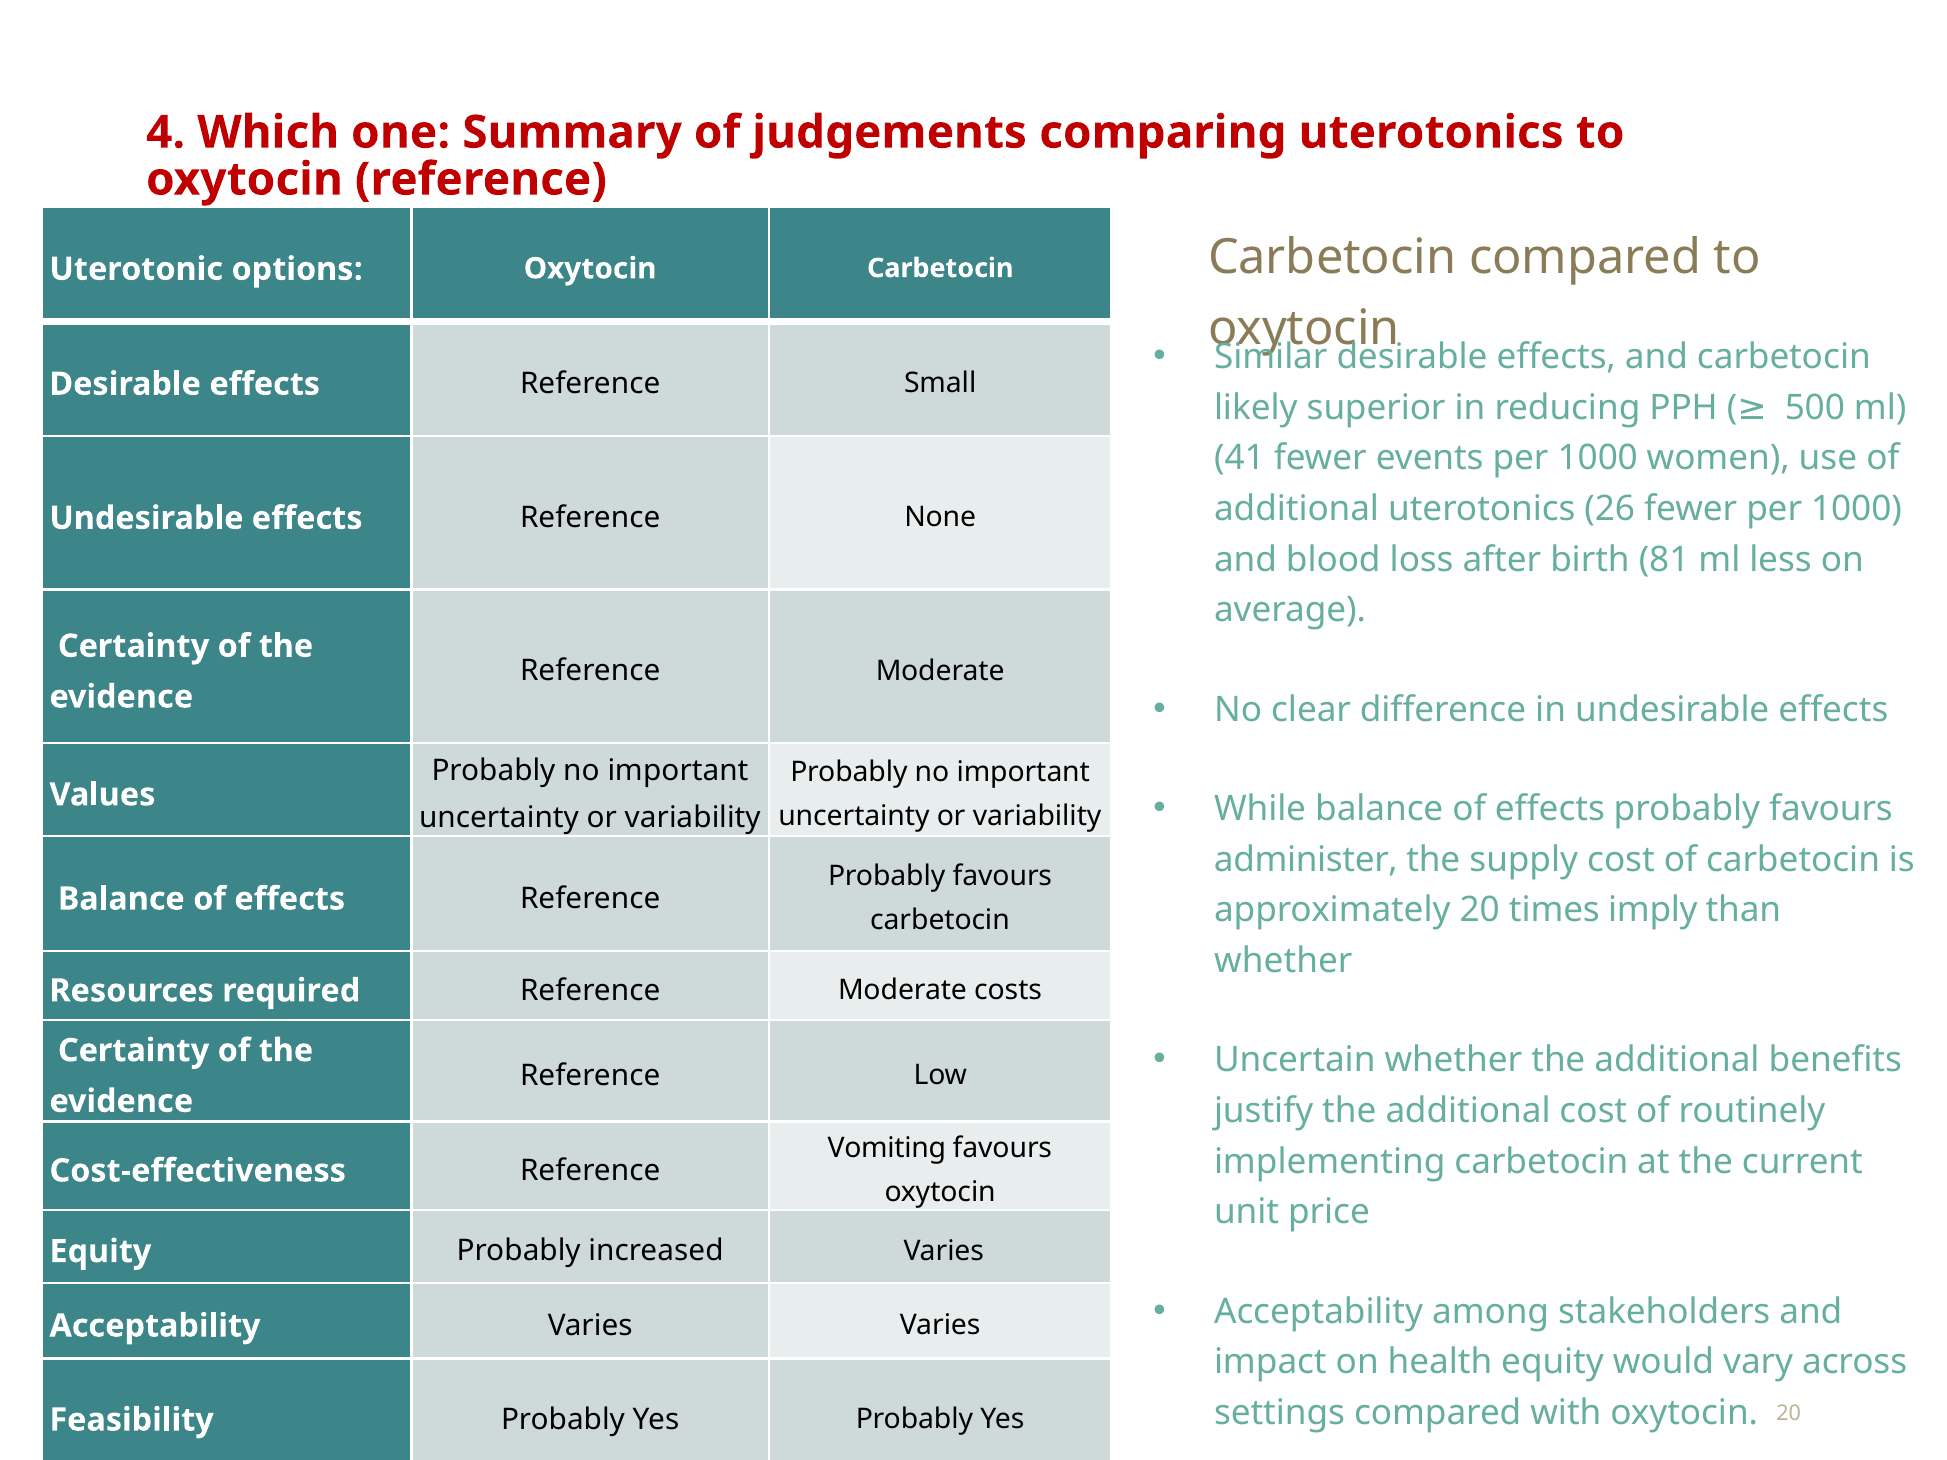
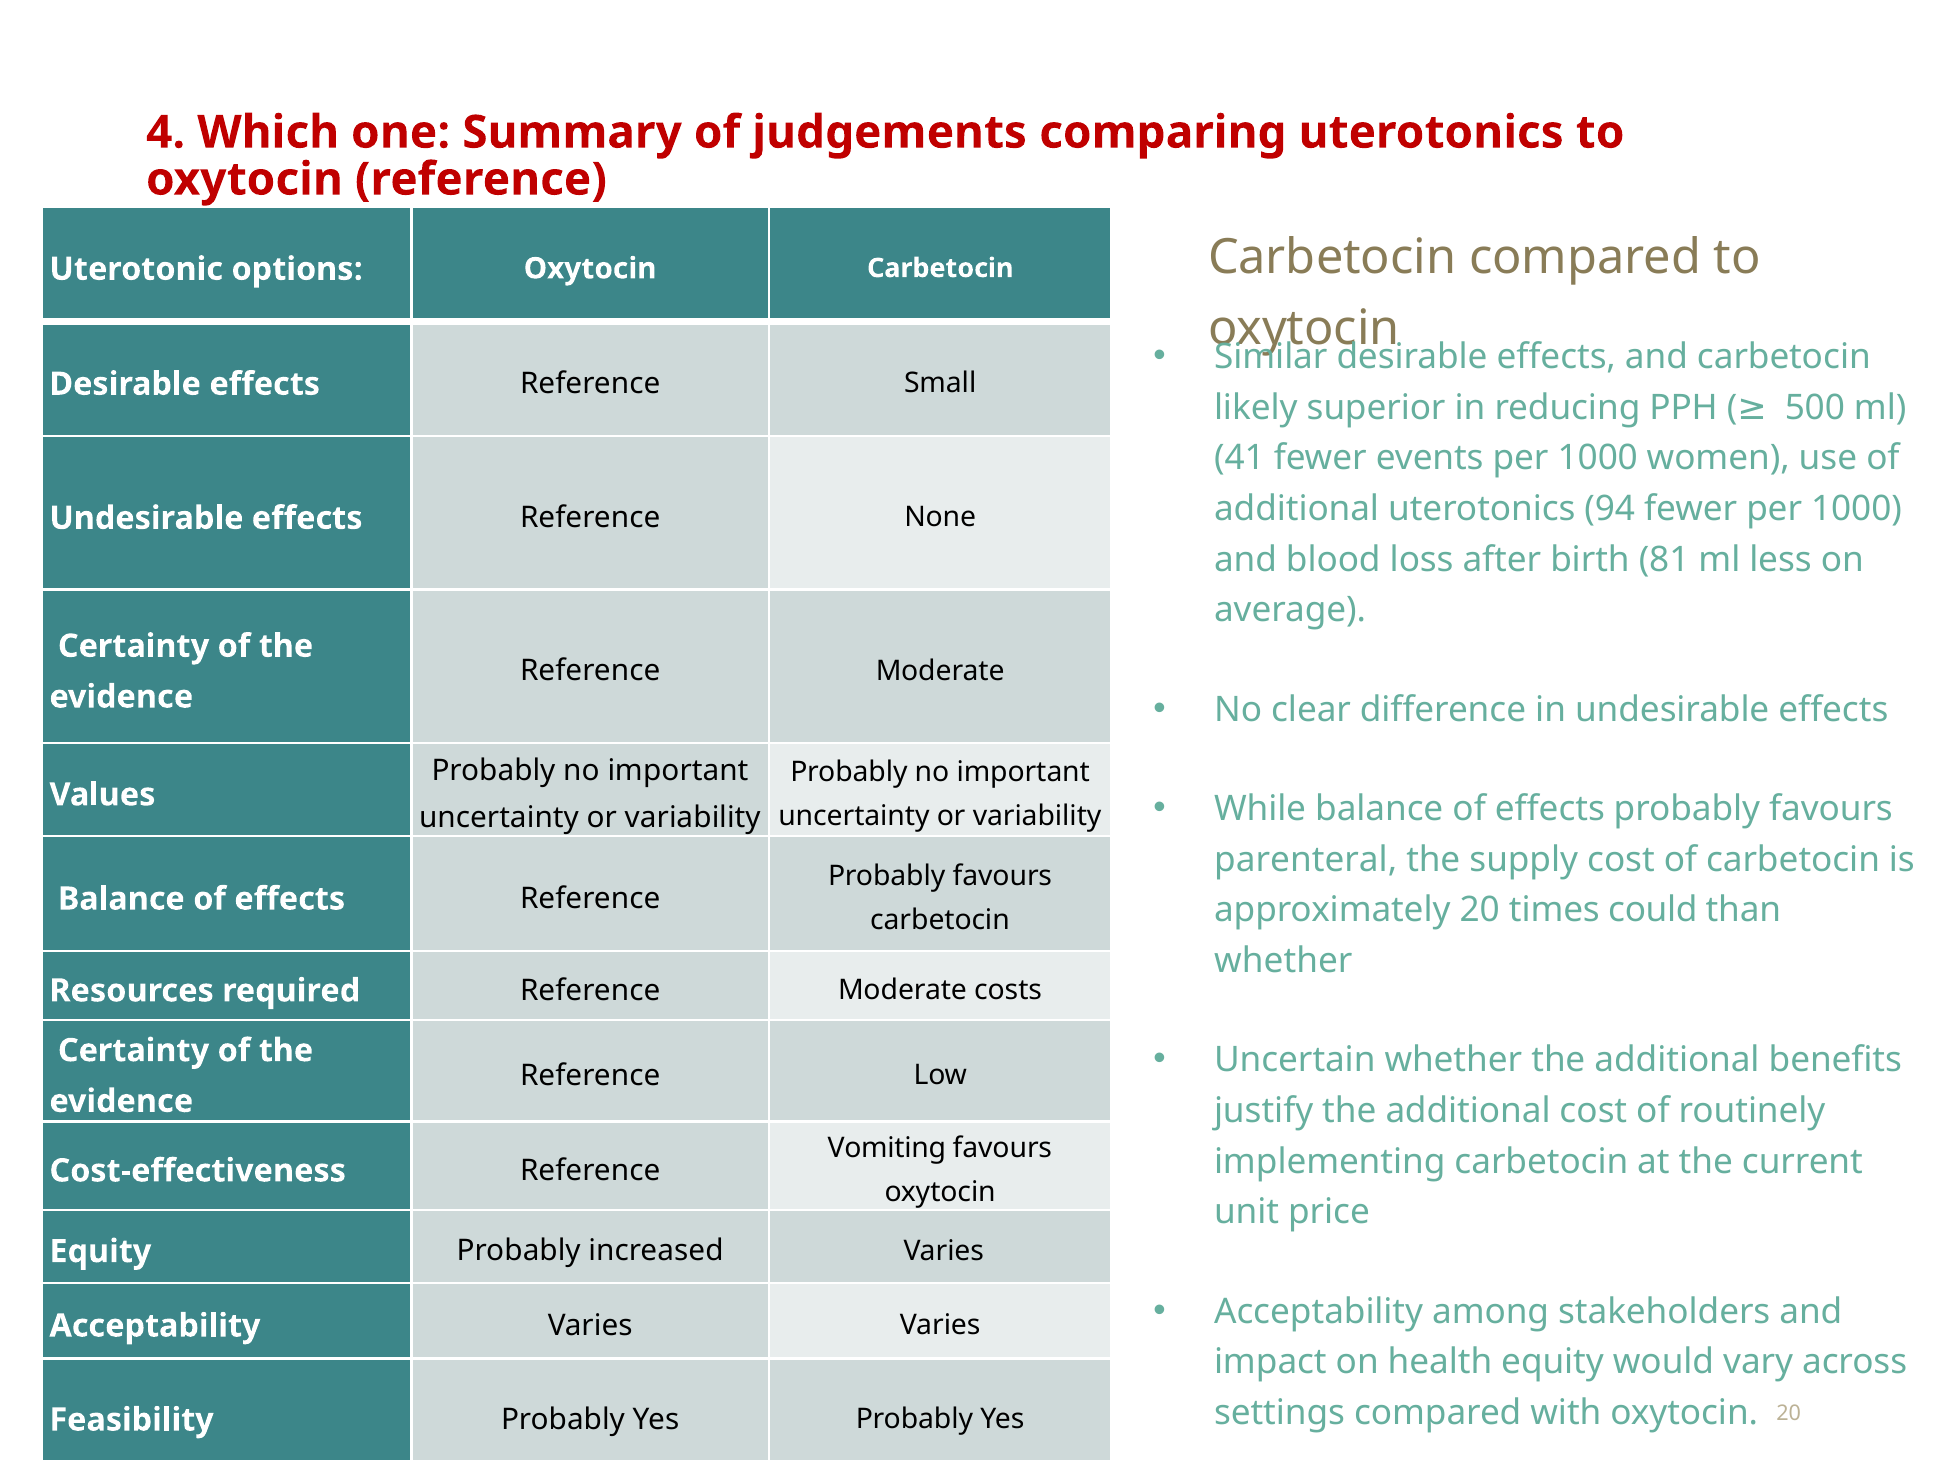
26: 26 -> 94 (1610, 509)
administer: administer -> parenteral (1306, 860)
imply: imply -> could (1653, 910)
